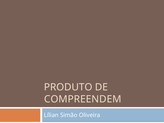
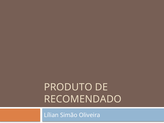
COMPREENDEM: COMPREENDEM -> RECOMENDADO (83, 99)
